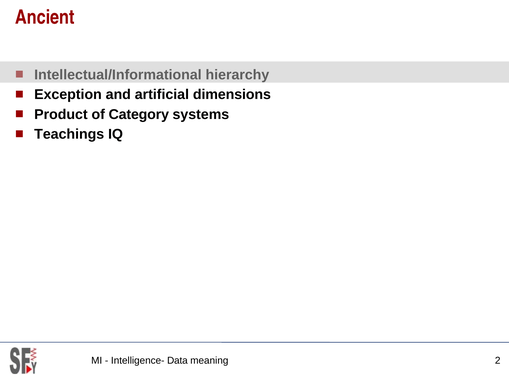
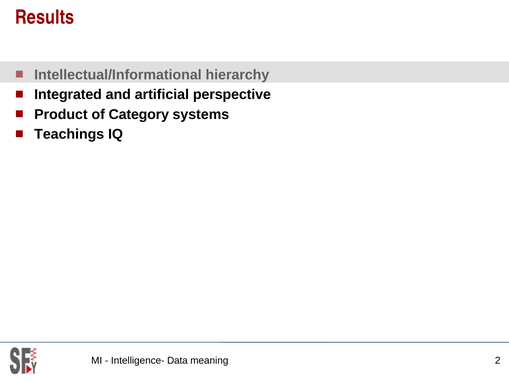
Ancient: Ancient -> Results (45, 17)
Exception: Exception -> Integrated (68, 94)
dimensions: dimensions -> perspective (232, 94)
